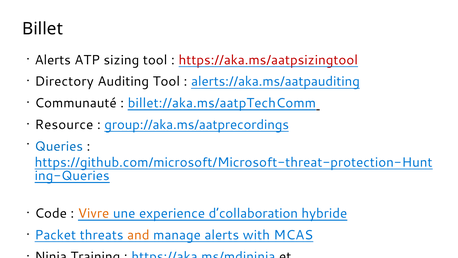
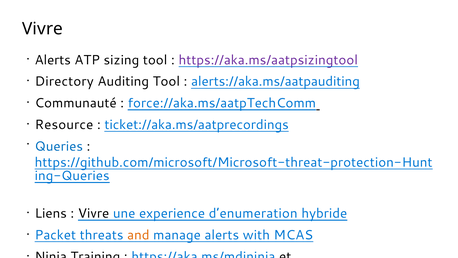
Billet: Billet -> Vivre (43, 29)
https://aka.ms/aatpsizingtool colour: red -> purple (268, 60)
billet://aka.ms/aatpTechComm: billet://aka.ms/aatpTechComm -> force://aka.ms/aatpTechComm (222, 103)
group://aka.ms/aatprecordings: group://aka.ms/aatprecordings -> ticket://aka.ms/aatprecordings (197, 125)
Code: Code -> Liens (51, 213)
Vivre colour: orange -> black (94, 213)
d’collaboration: d’collaboration -> d’enumeration (253, 213)
